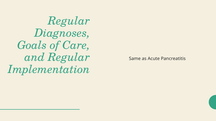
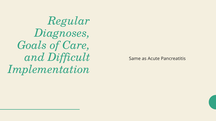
and Regular: Regular -> Difficult (69, 57)
